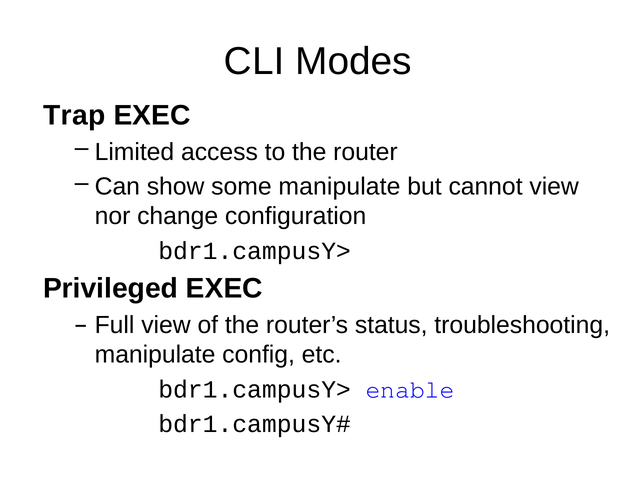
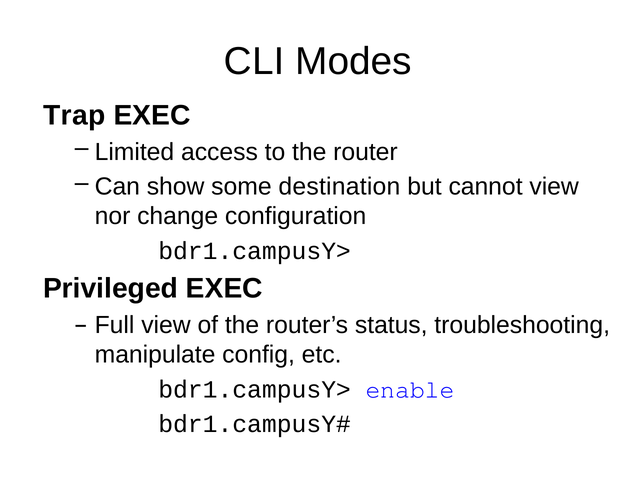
some manipulate: manipulate -> destination (339, 186)
